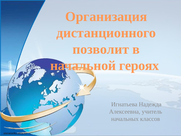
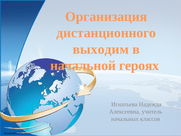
позволит: позволит -> выходим (101, 49)
